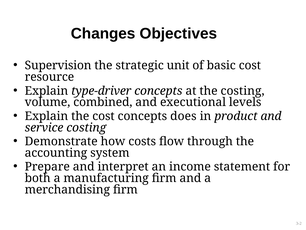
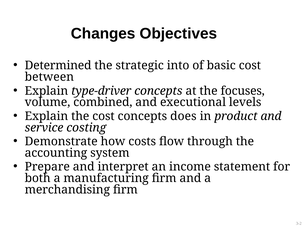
Supervision: Supervision -> Determined (58, 65)
unit: unit -> into (178, 65)
resource: resource -> between (49, 77)
the costing: costing -> focuses (243, 91)
